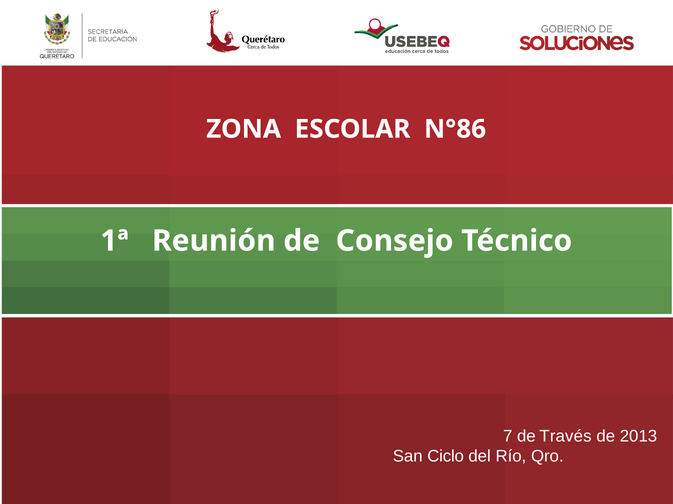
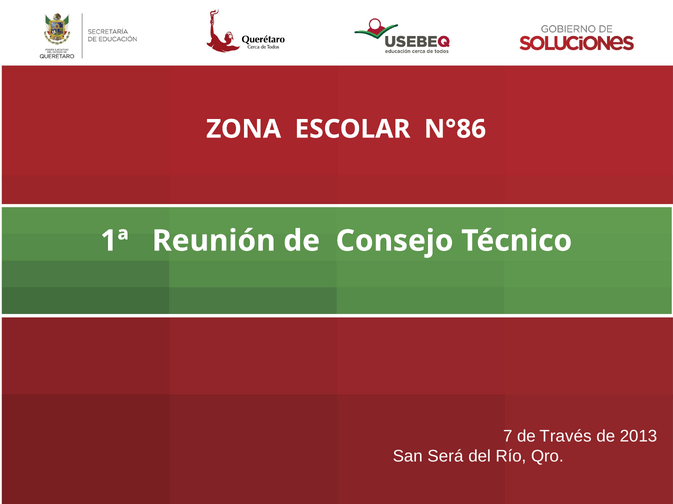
Ciclo: Ciclo -> Será (445, 457)
